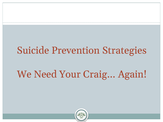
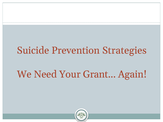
Craig: Craig -> Grant (99, 74)
